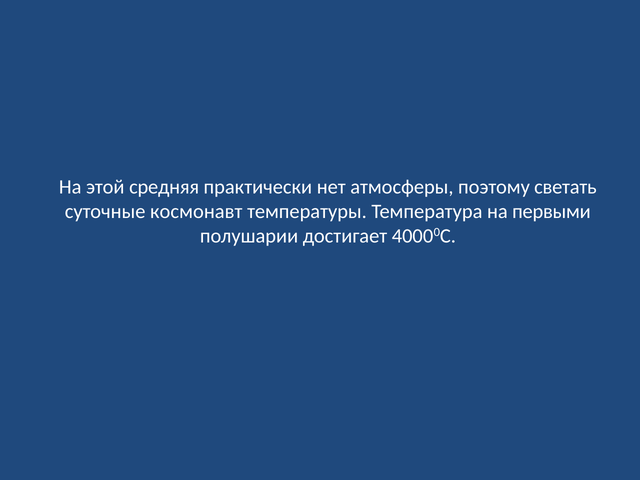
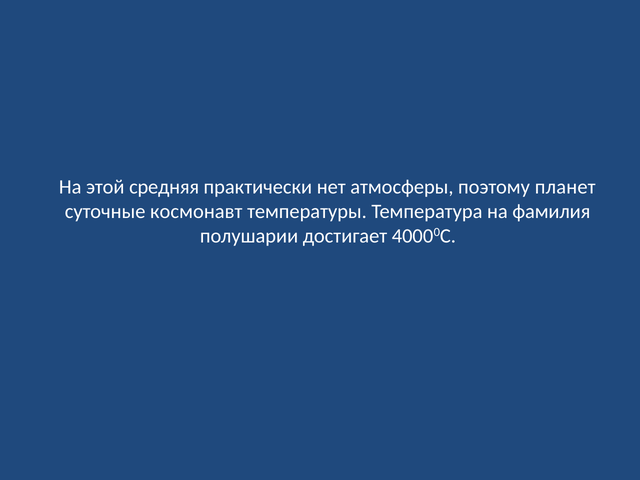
светать: светать -> планет (565, 187)
первыми: первыми -> фамилия (551, 211)
